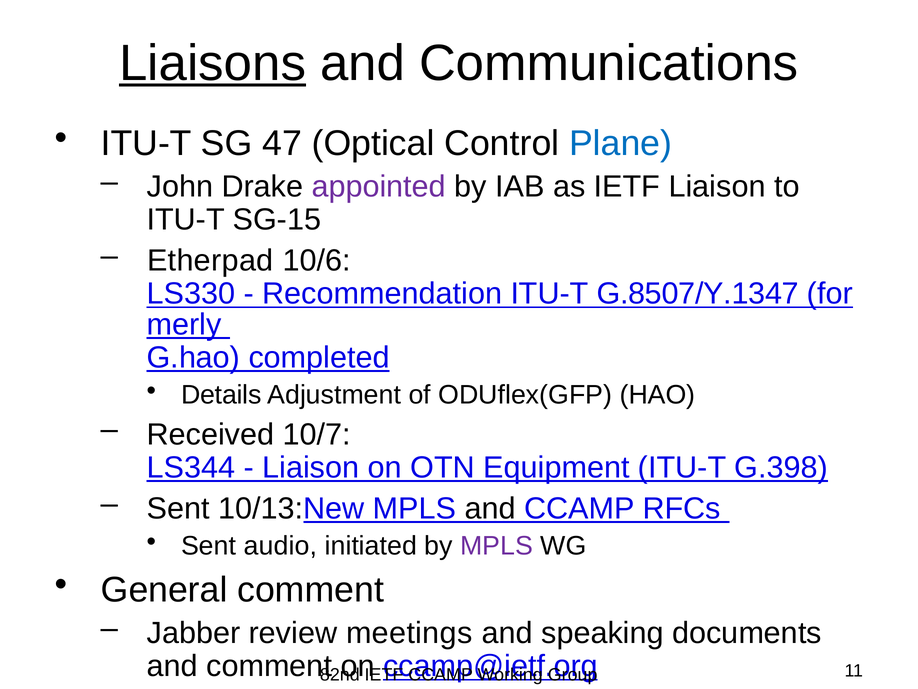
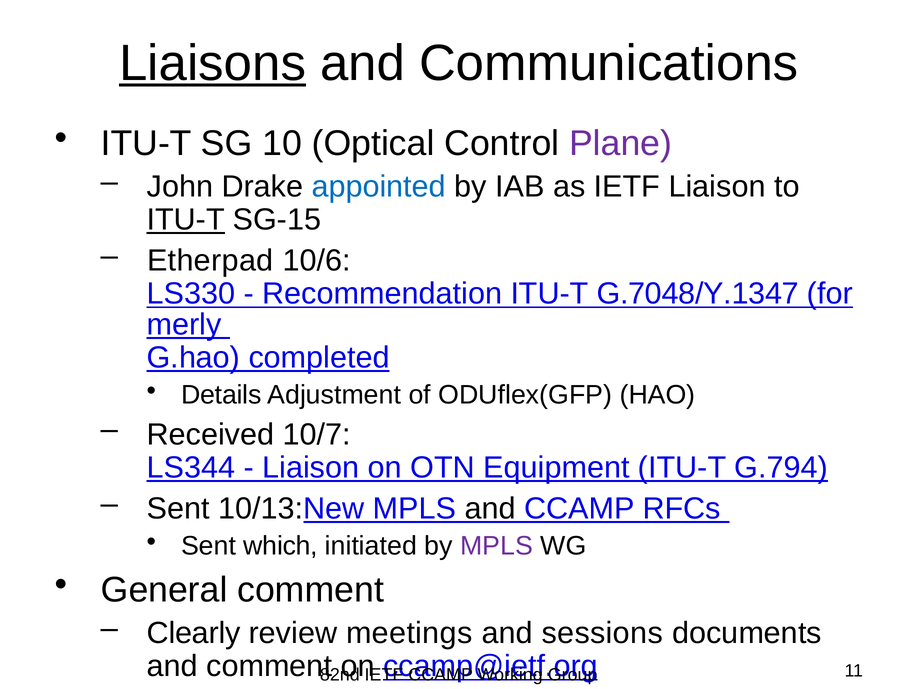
47: 47 -> 10 (282, 143)
Plane colour: blue -> purple (621, 143)
appointed colour: purple -> blue (379, 187)
ITU-T underline: none -> present (186, 220)
G.8507/Y.1347: G.8507/Y.1347 -> G.7048/Y.1347 (698, 294)
G.398: G.398 -> G.794 (781, 467)
audio: audio -> which (281, 546)
Jabber: Jabber -> Clearly (194, 633)
speaking: speaking -> sessions (602, 633)
